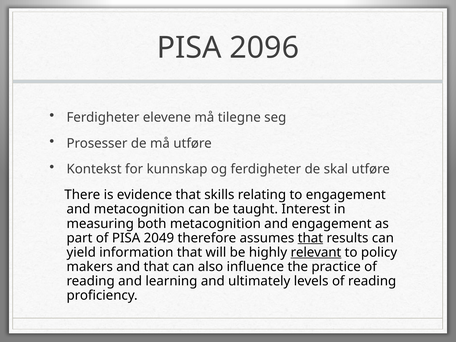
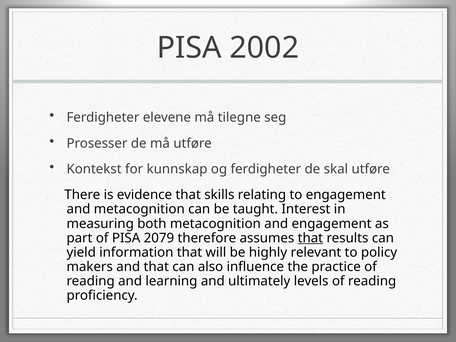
2096: 2096 -> 2002 (264, 48)
2049: 2049 -> 2079 (159, 238)
relevant underline: present -> none (316, 252)
